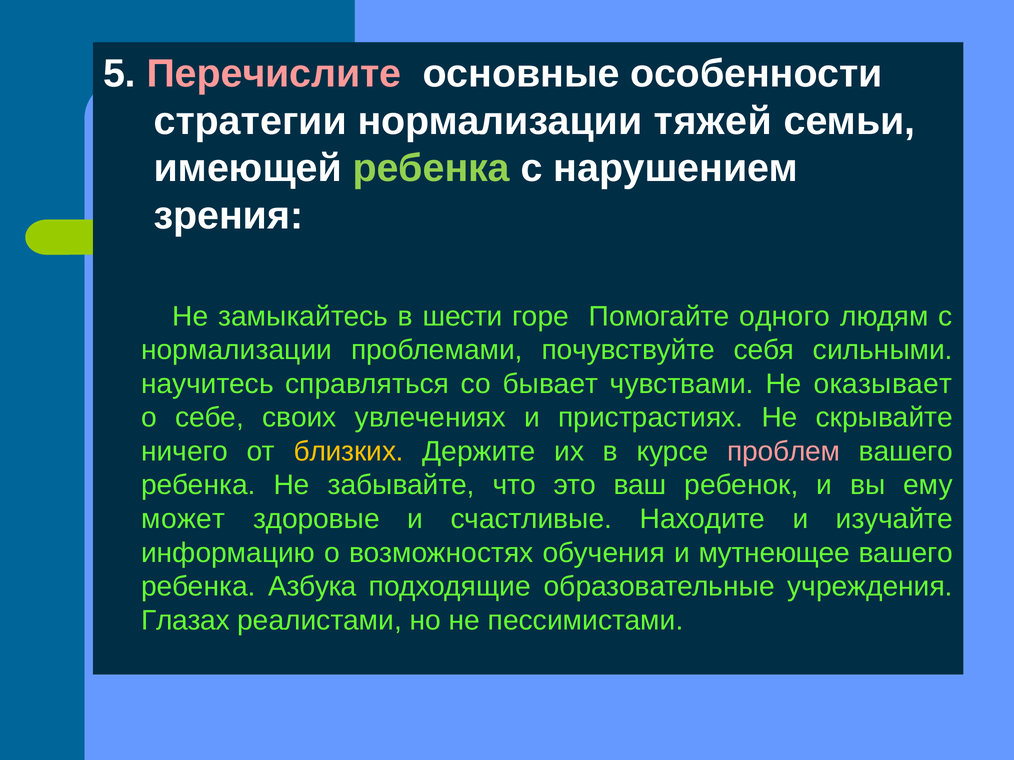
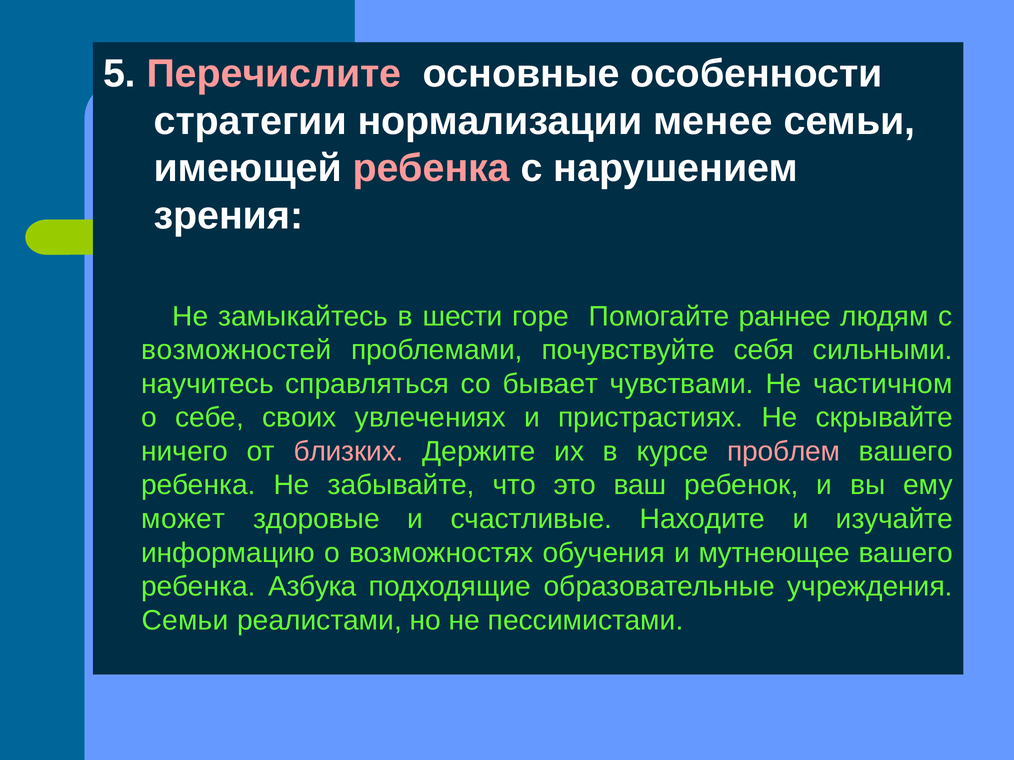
тяжей: тяжей -> менее (713, 121)
ребенка colour: light green -> pink (431, 168)
одного: одного -> раннее (785, 316)
нормализации: нормализации -> возможностей (236, 350)
оказывает: оказывает -> частичном (883, 384)
близких colour: yellow -> pink (349, 452)
Глазах: Глазах -> Семьи (185, 621)
